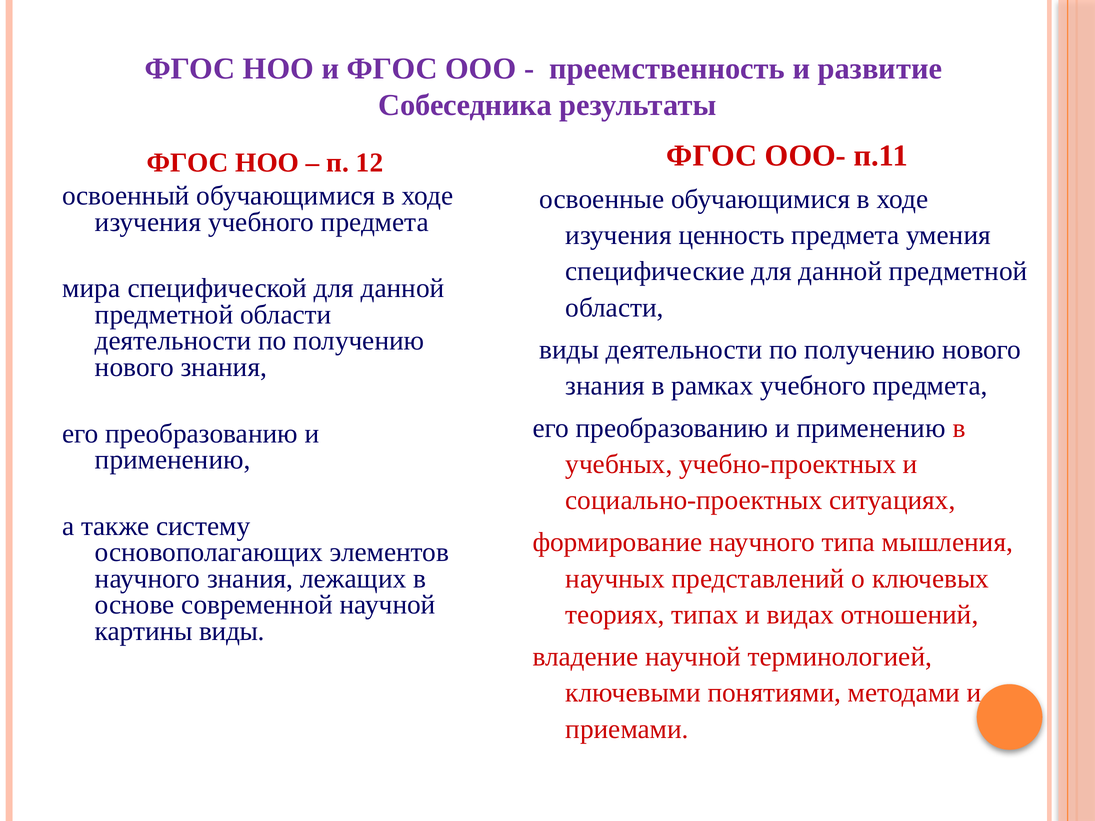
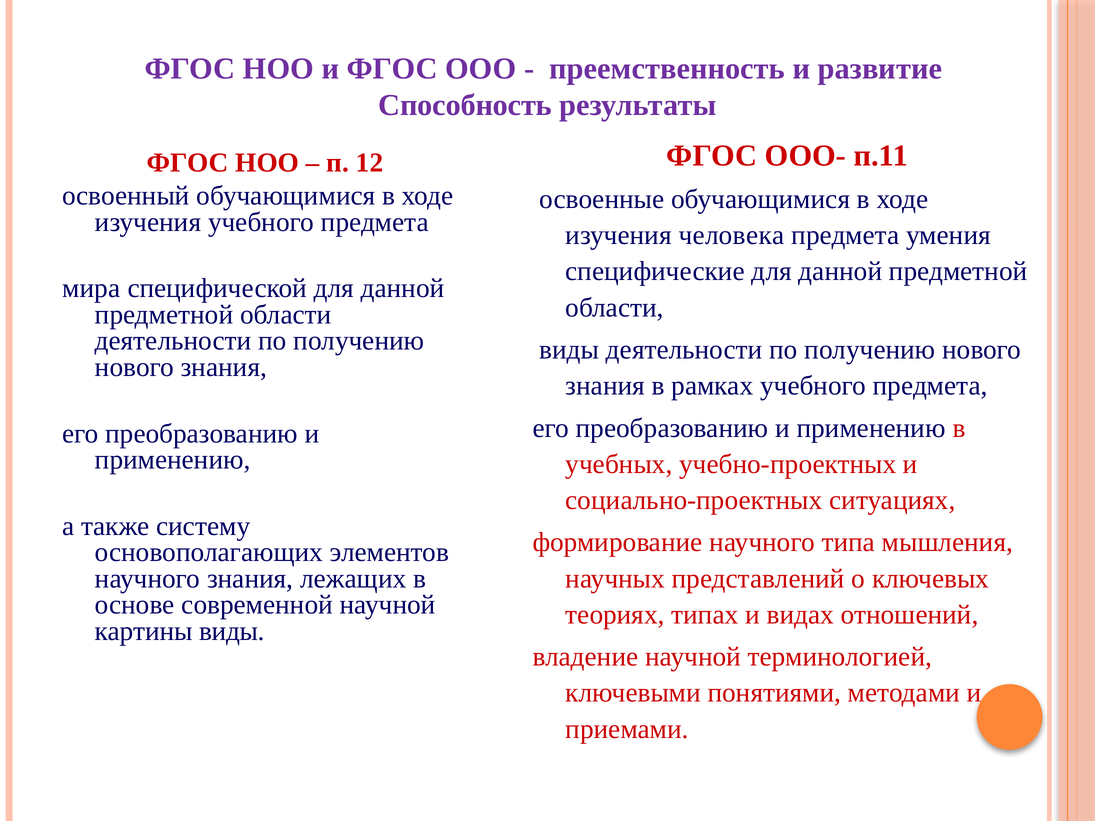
Собеседника: Собеседника -> Способность (465, 105)
ценность: ценность -> человека (731, 235)
